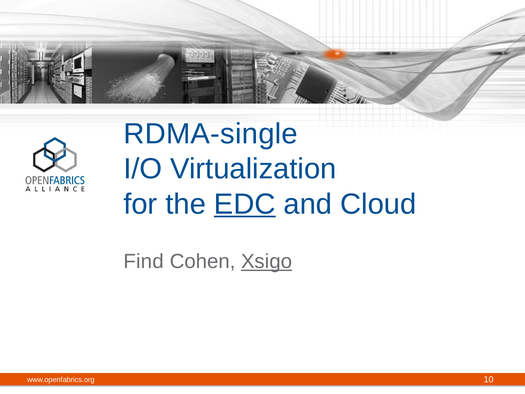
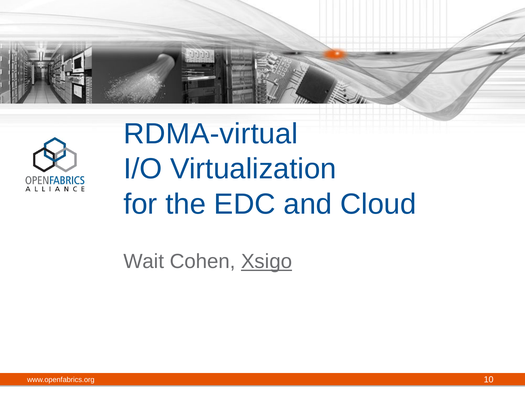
RDMA-single: RDMA-single -> RDMA-virtual (211, 134)
EDC underline: present -> none (245, 204)
Find: Find -> Wait (144, 261)
